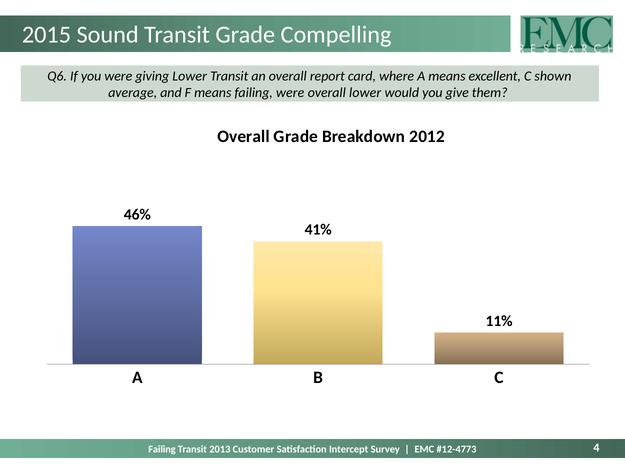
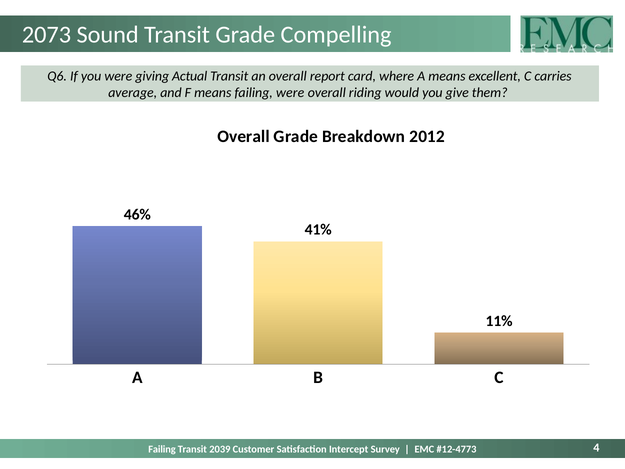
2015: 2015 -> 2073 (46, 34)
giving Lower: Lower -> Actual (190, 76)
shown: shown -> carries (553, 76)
overall lower: lower -> riding (365, 93)
2013: 2013 -> 2039 (220, 449)
